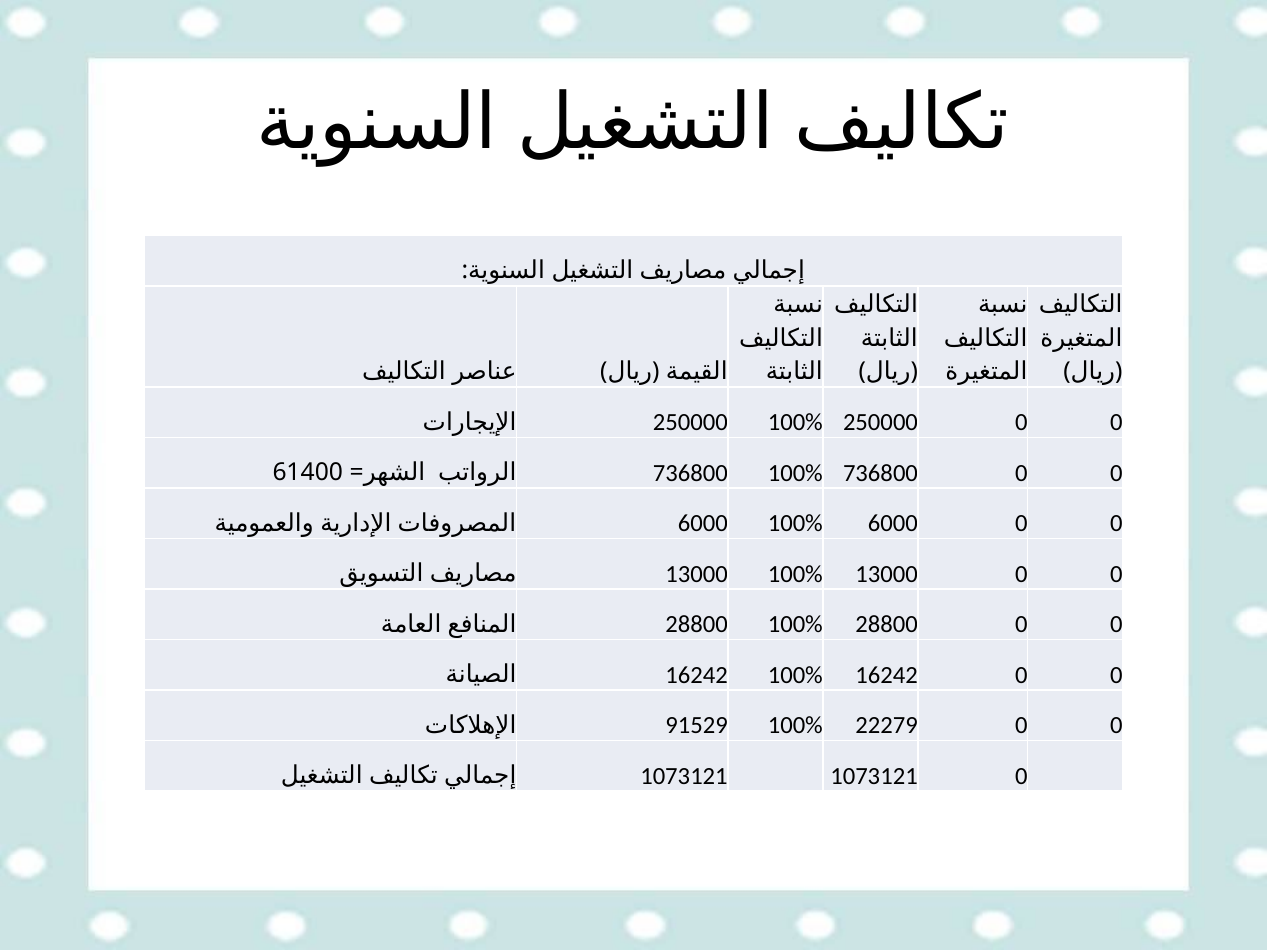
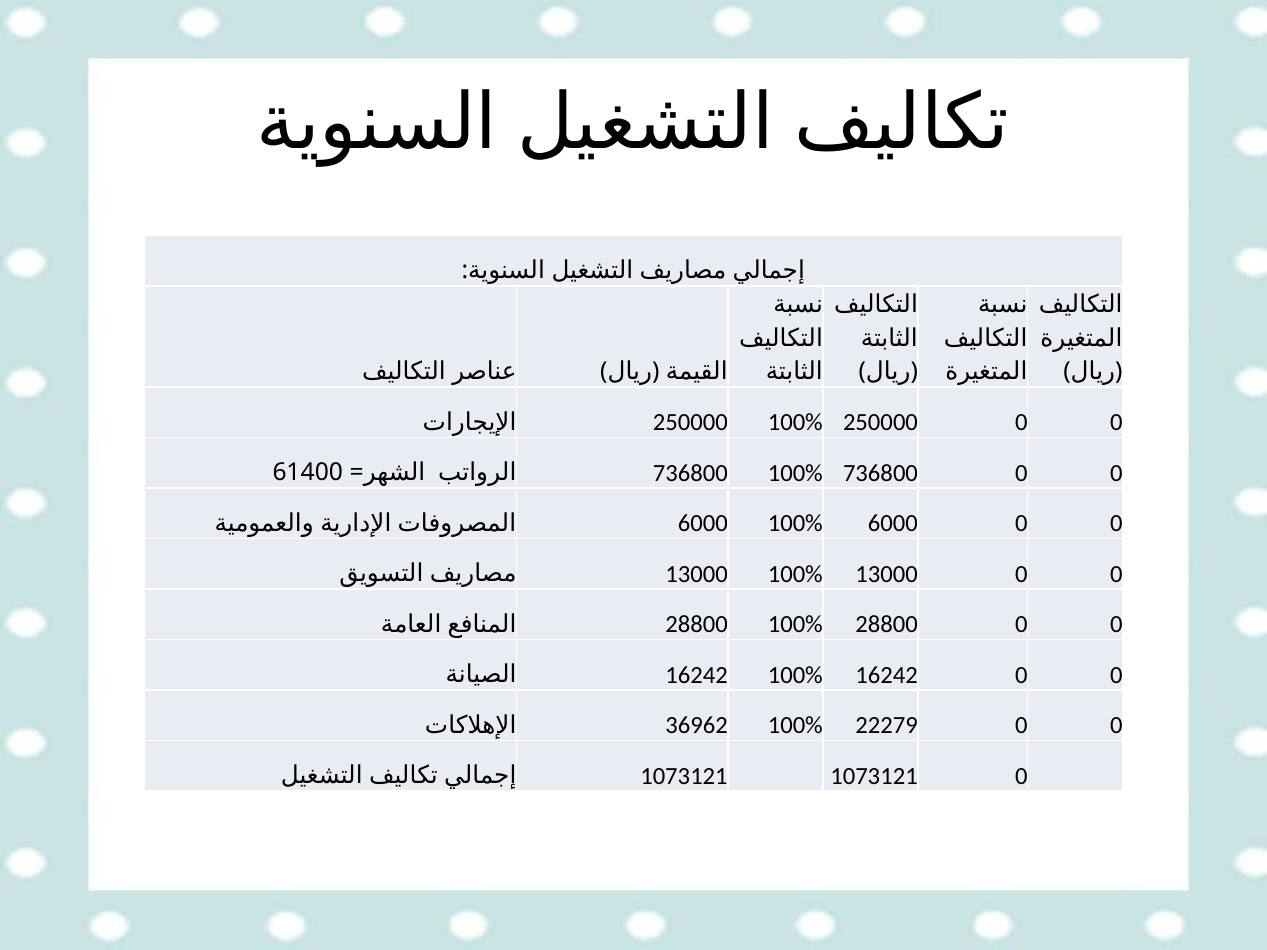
91529: 91529 -> 36962 (697, 726)
